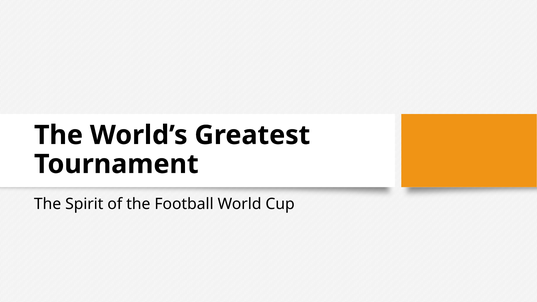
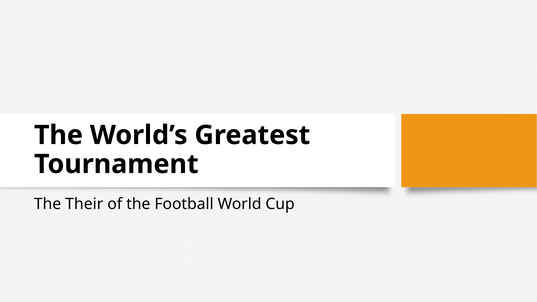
Spirit: Spirit -> Their (84, 204)
